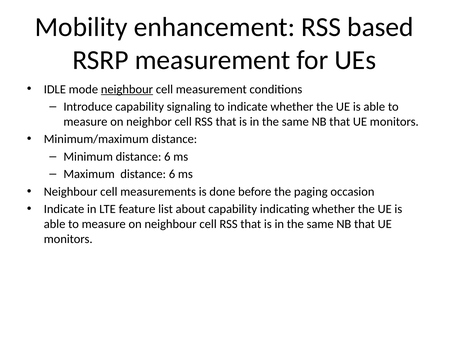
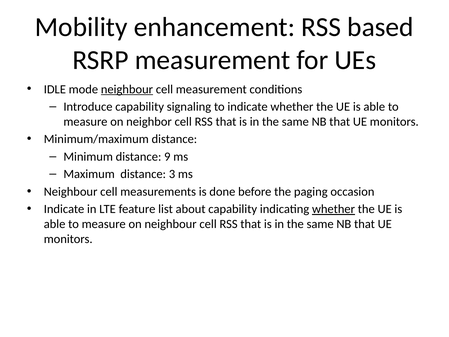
Minimum distance 6: 6 -> 9 (167, 157)
Maximum distance 6: 6 -> 3 (172, 174)
whether underline: none -> present (333, 209)
